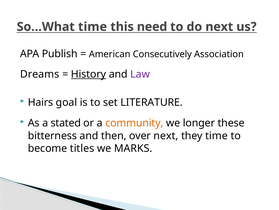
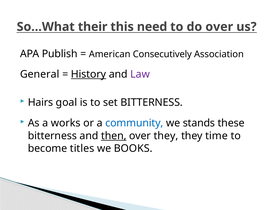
So…What time: time -> their (93, 27)
do next: next -> over (219, 27)
Dreams: Dreams -> General (40, 74)
set LITERATURE: LITERATURE -> BITTERNESS (152, 102)
stated: stated -> works (66, 123)
community colour: orange -> blue (134, 123)
longer: longer -> stands (199, 123)
then underline: none -> present (114, 135)
over next: next -> they (166, 135)
MARKS: MARKS -> BOOKS (133, 148)
